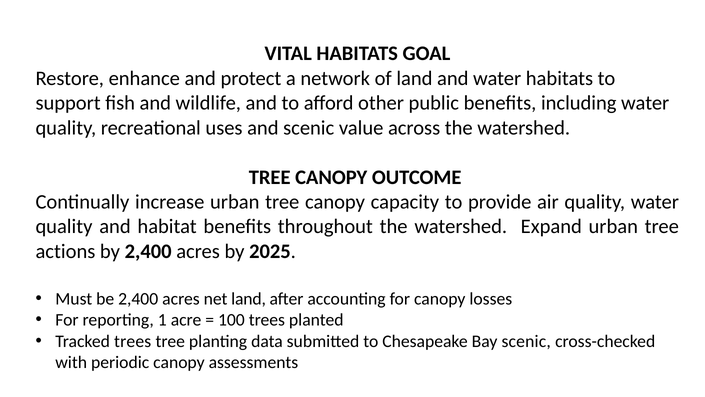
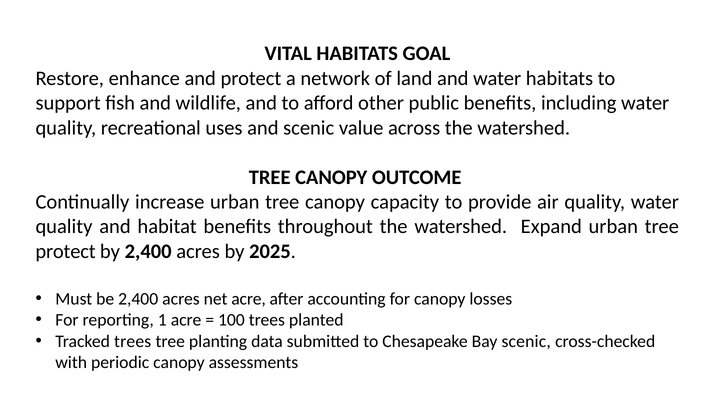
actions: actions -> protect (66, 251)
net land: land -> acre (249, 299)
